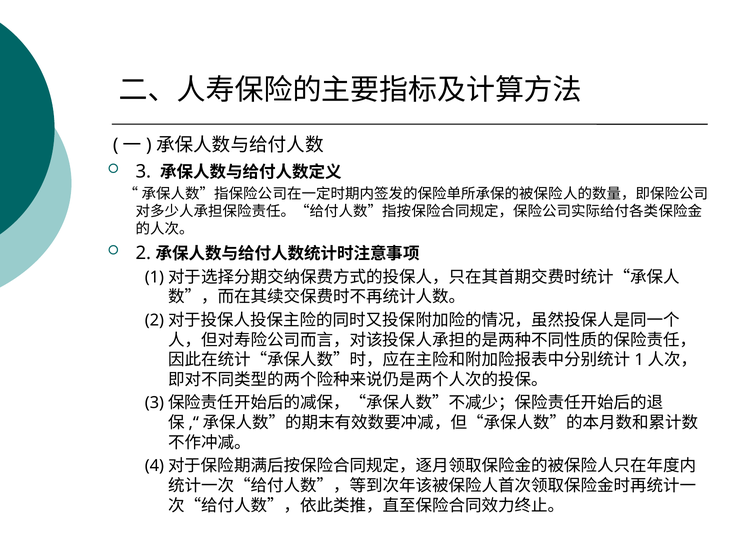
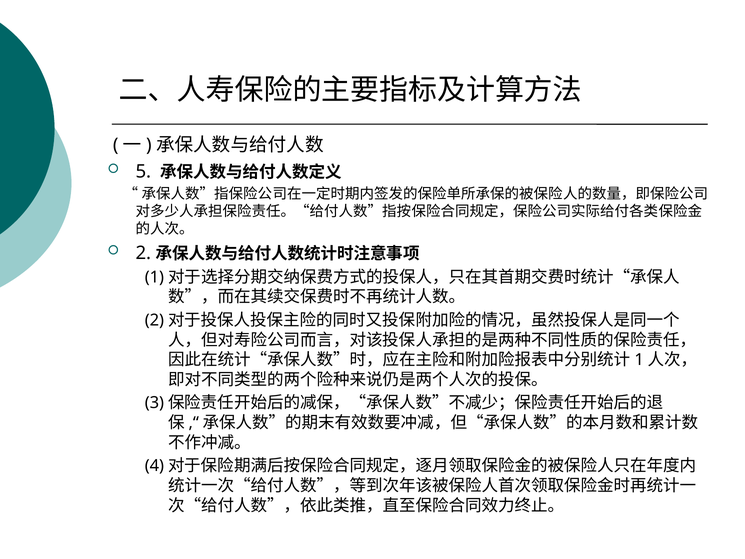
3: 3 -> 5 (143, 172)
